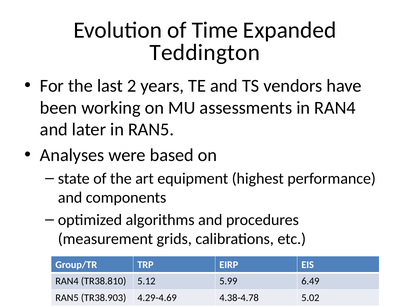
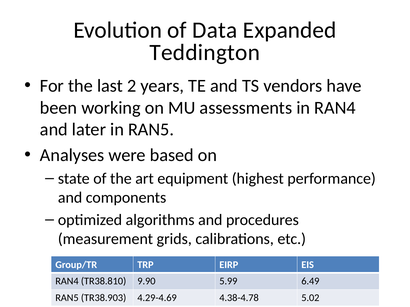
Time: Time -> Data (215, 30)
5.12: 5.12 -> 9.90 (146, 282)
